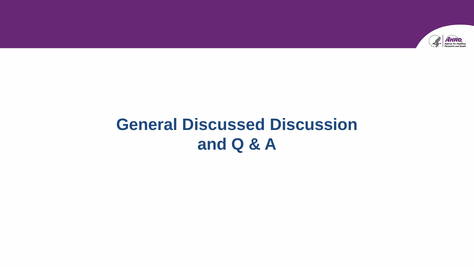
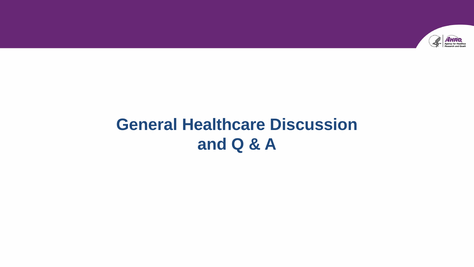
Discussed: Discussed -> Healthcare (224, 124)
